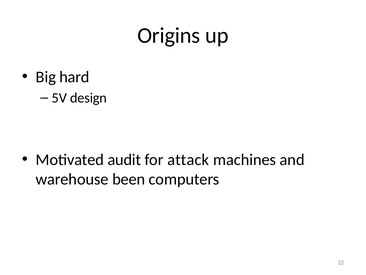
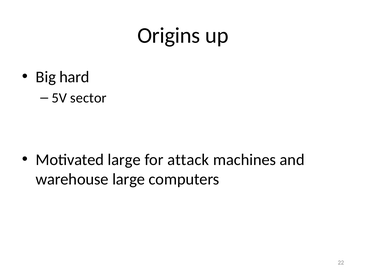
design: design -> sector (88, 98)
Motivated audit: audit -> large (124, 159)
warehouse been: been -> large (129, 179)
